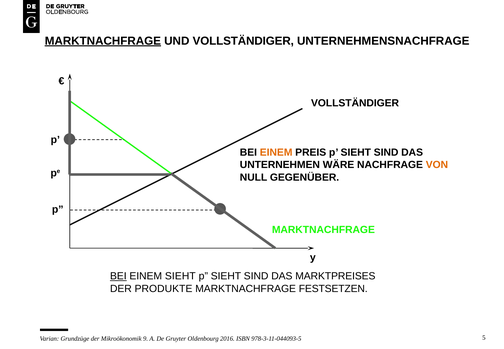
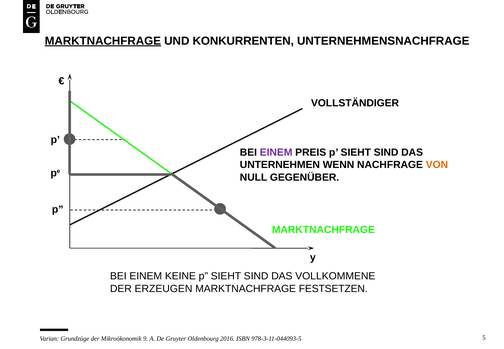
UND VOLLSTÄNDIGER: VOLLSTÄNDIGER -> KONKURRENTEN (243, 41)
EINEM colour: orange -> purple (276, 152)
WÄRE: WÄRE -> WENN (339, 165)
BEI underline: present -> none (118, 276)
EINEM SIEHT: SIEHT -> KEINE (180, 276)
MARKTPREISES: MARKTPREISES -> VOLLKOMMENE (335, 276)
PRODUKTE: PRODUKTE -> ERZEUGEN (163, 289)
